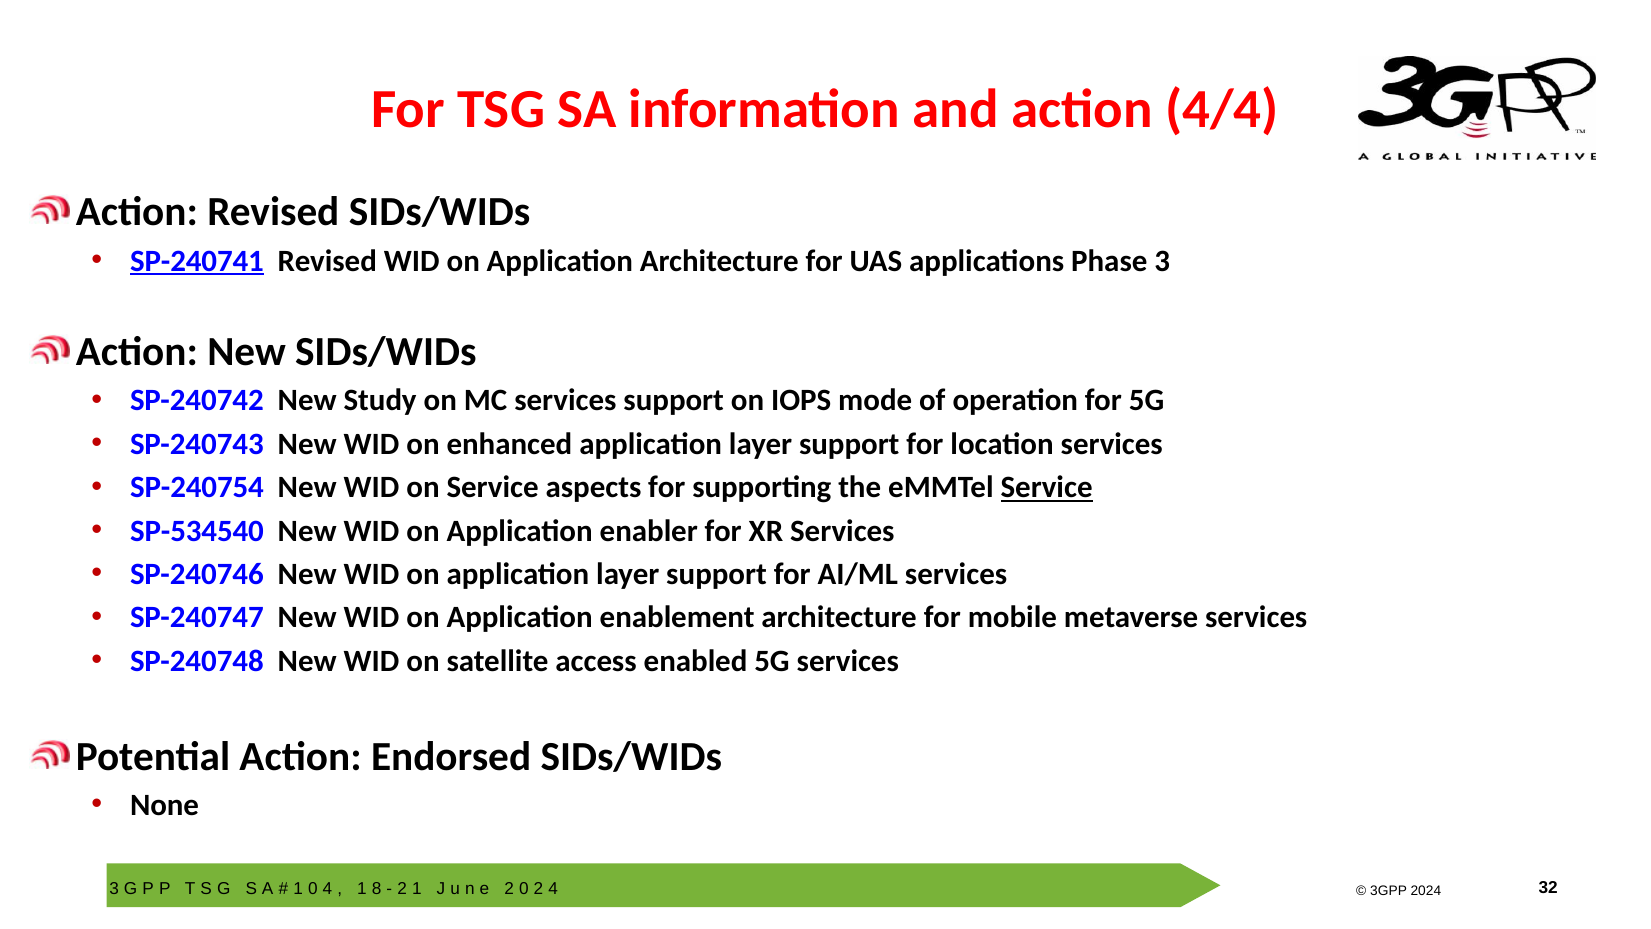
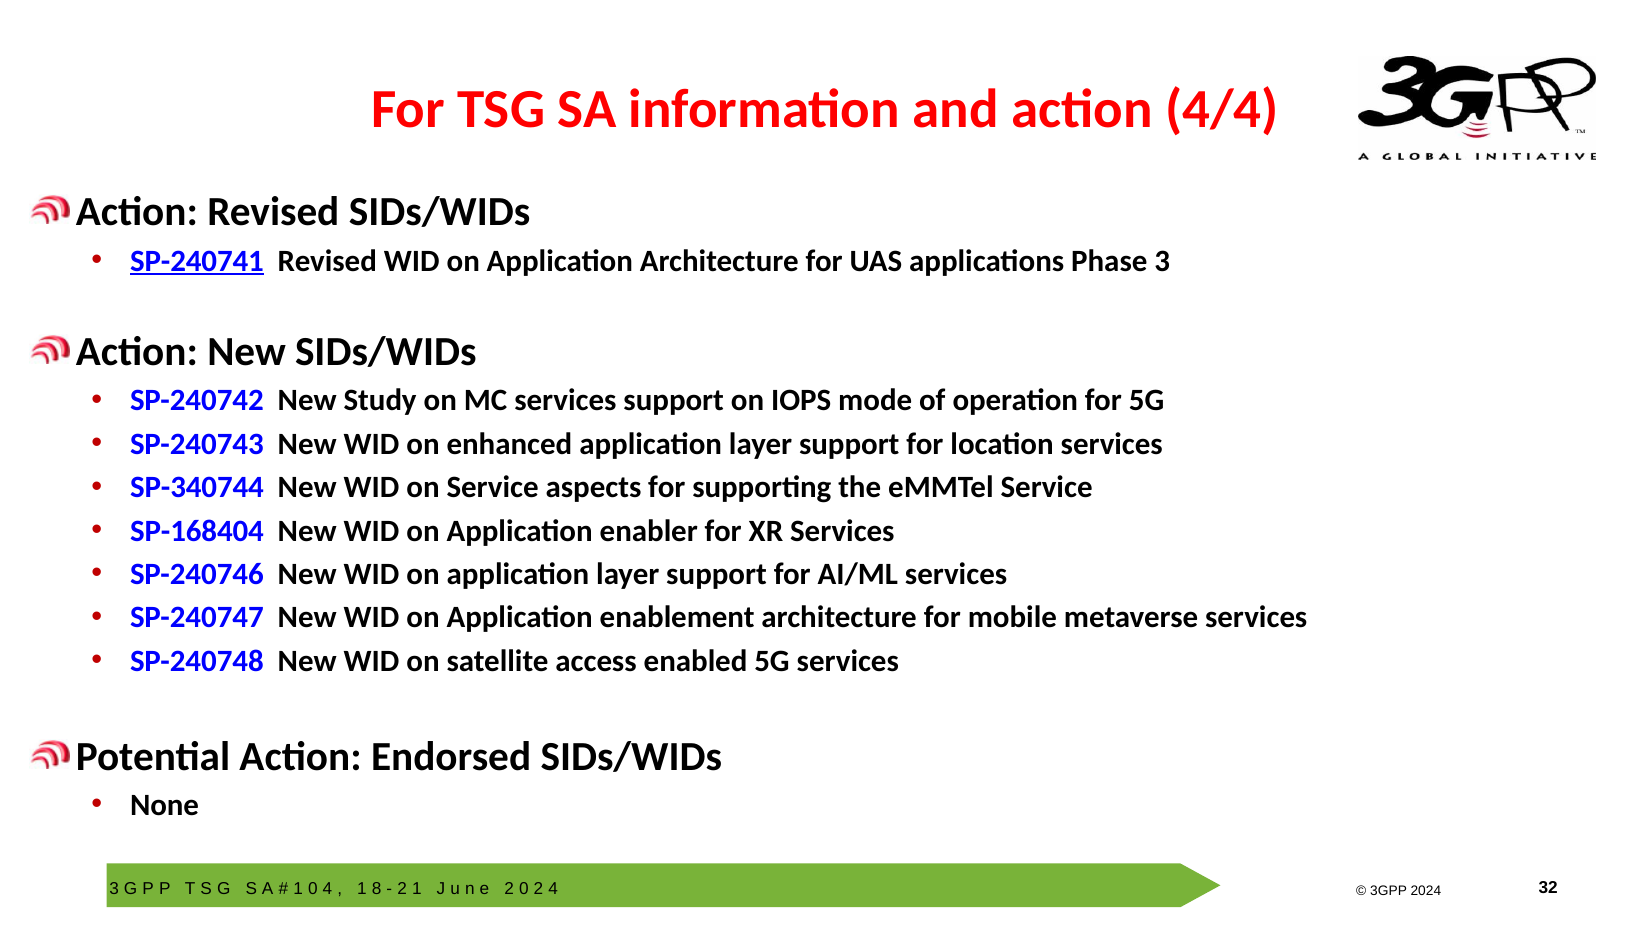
SP-240754: SP-240754 -> SP-340744 (197, 487)
Service underline: present -> none (1047, 487)
SP-534540: SP-534540 -> SP-168404 (197, 531)
